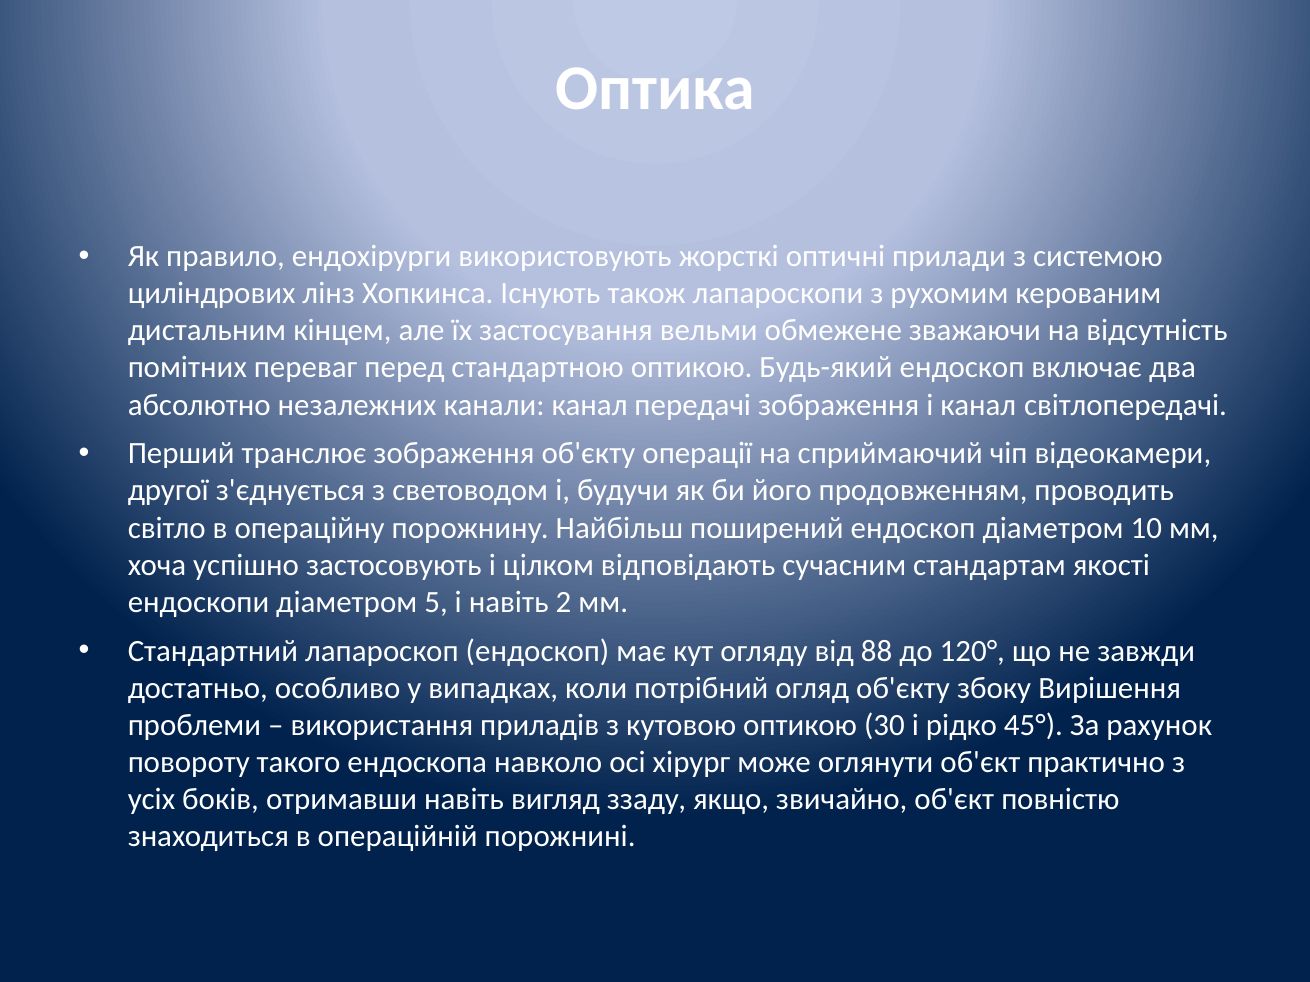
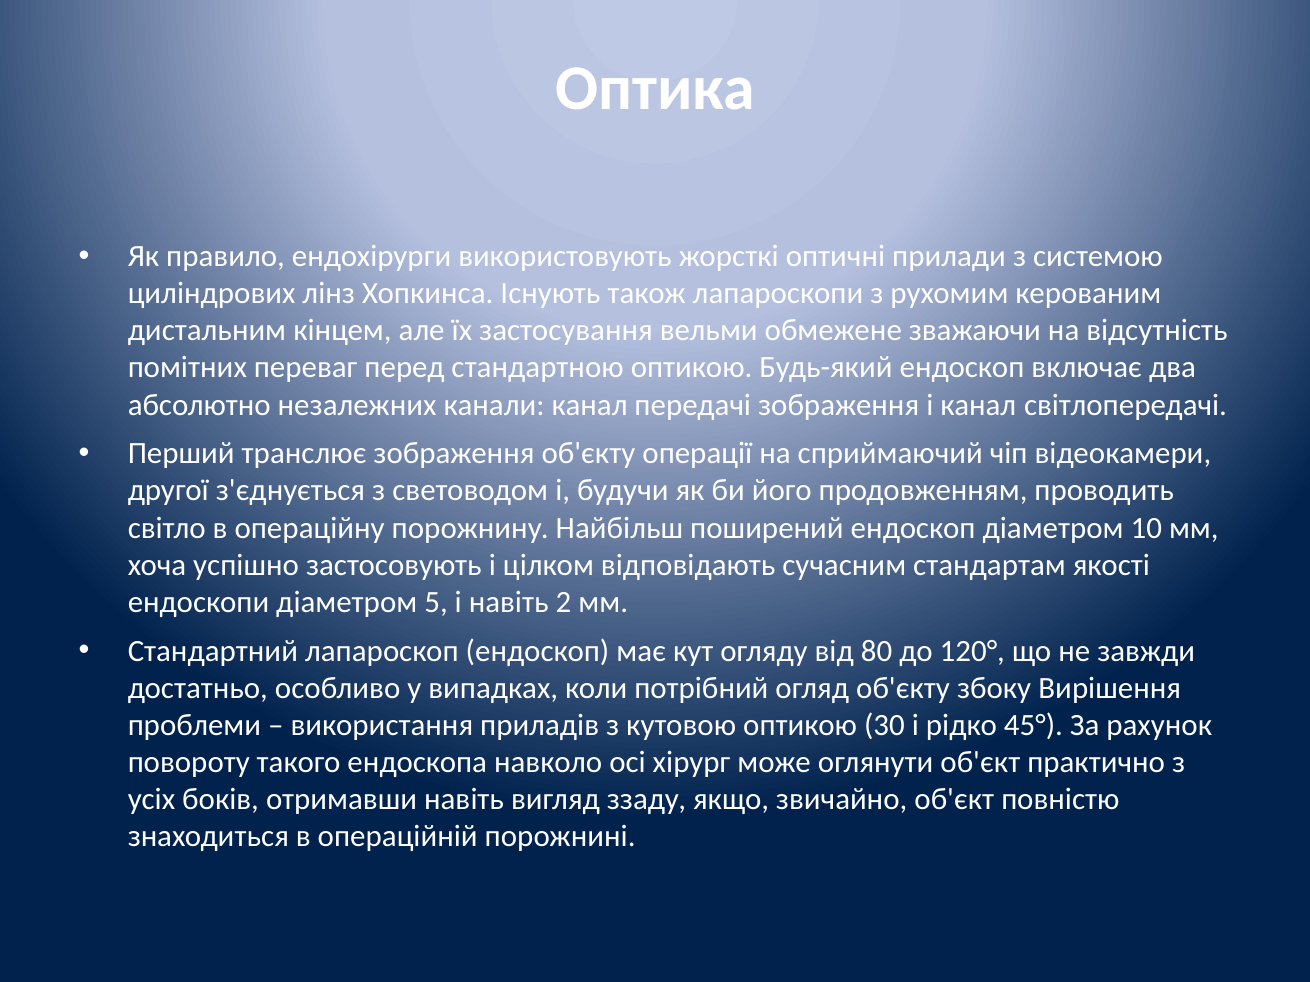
88: 88 -> 80 (877, 651)
